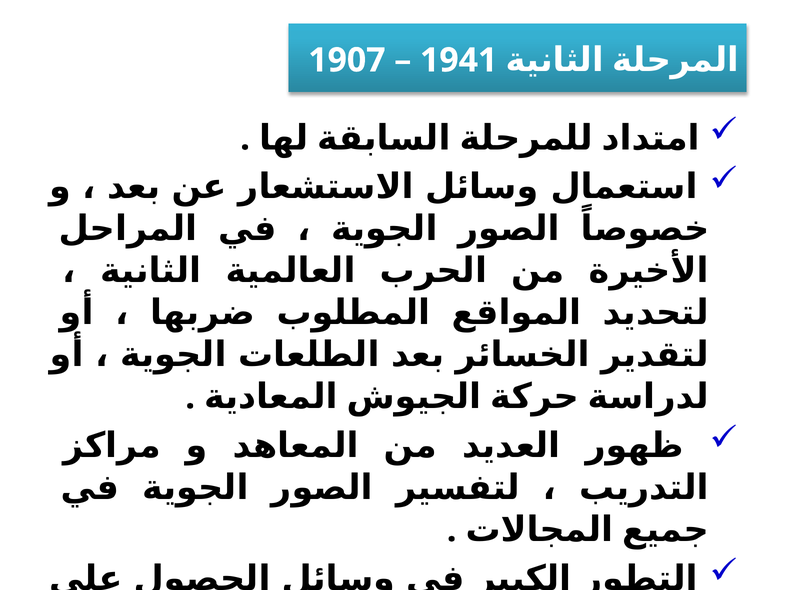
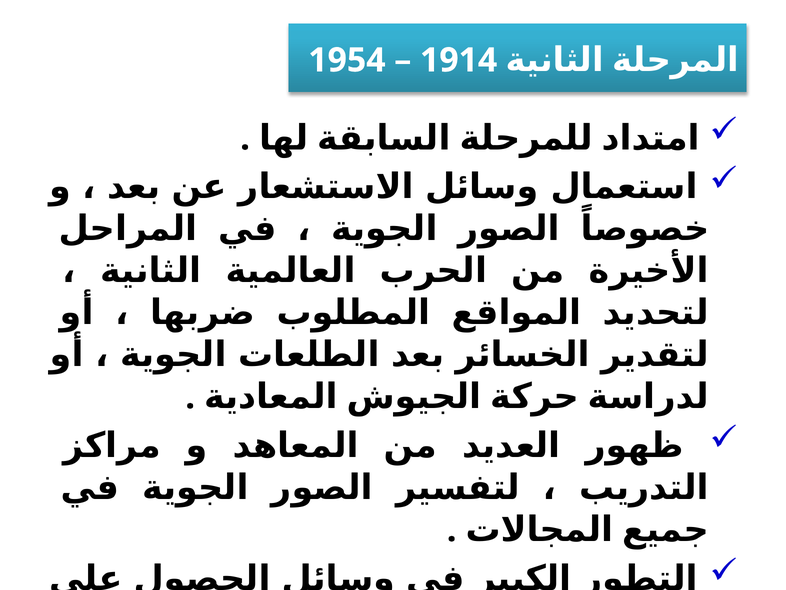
1907: 1907 -> 1954 (347, 60)
1941: 1941 -> 1914 (459, 60)
